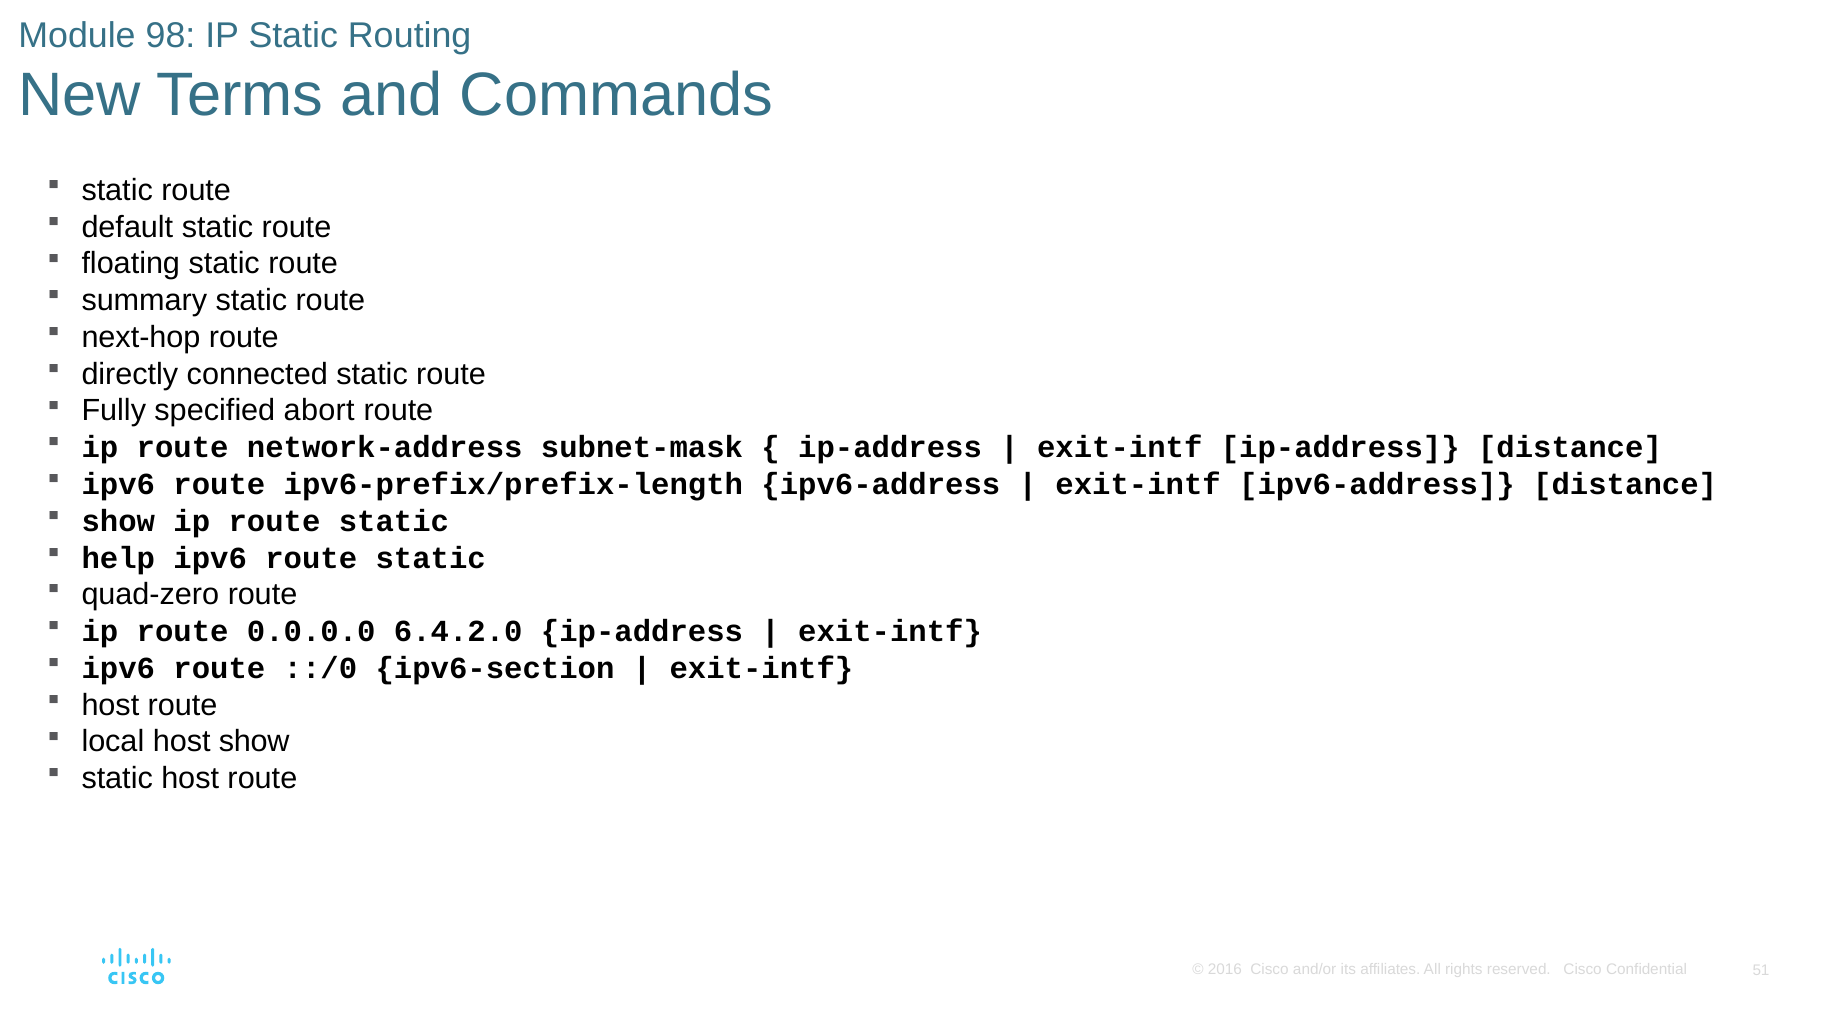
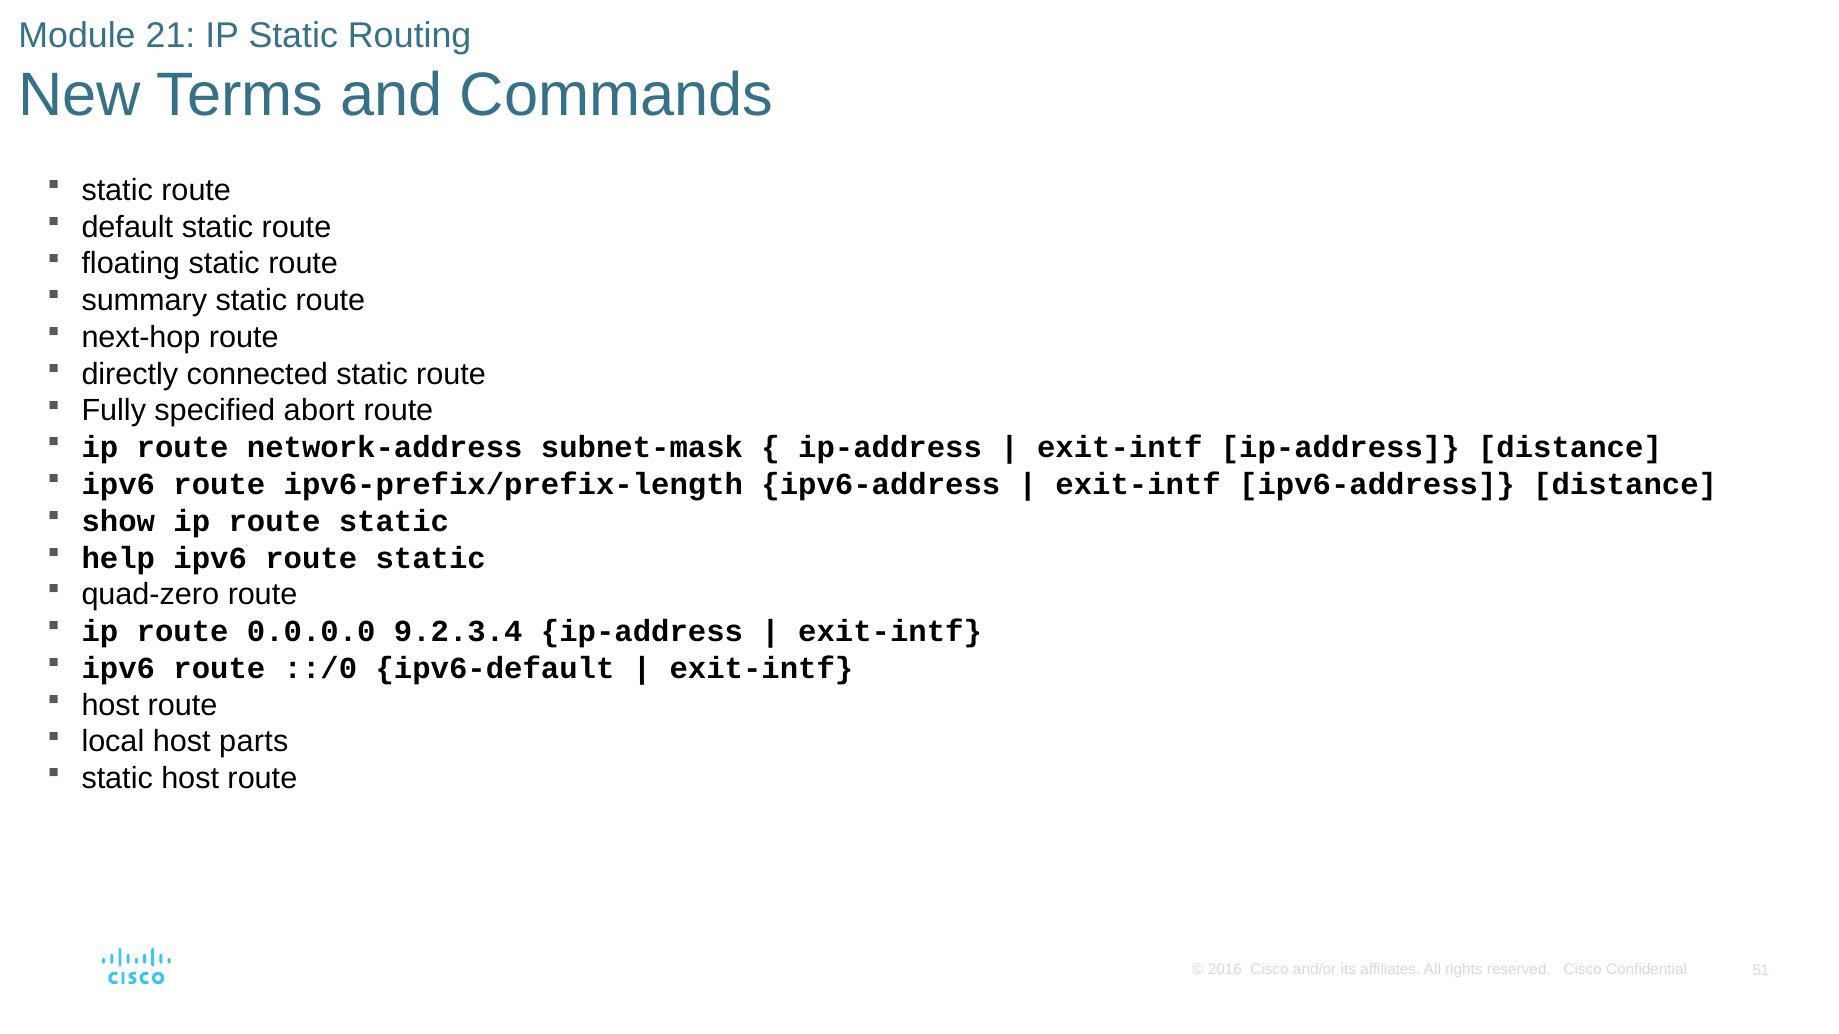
98: 98 -> 21 (171, 35)
6.4.2.0: 6.4.2.0 -> 9.2.3.4 (458, 632)
ipv6-section: ipv6-section -> ipv6-default (495, 669)
host show: show -> parts (254, 742)
